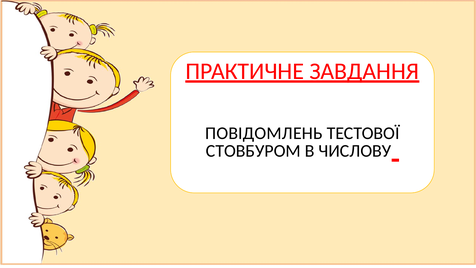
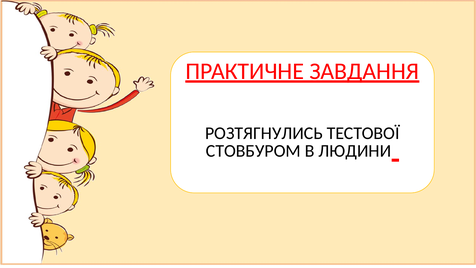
ПОВІДОМЛЕНЬ: ПОВІДОМЛЕНЬ -> РОЗТЯГНУЛИСЬ (264, 133)
ЧИСЛОВУ: ЧИСЛОВУ -> ЛЮДИНИ (355, 151)
